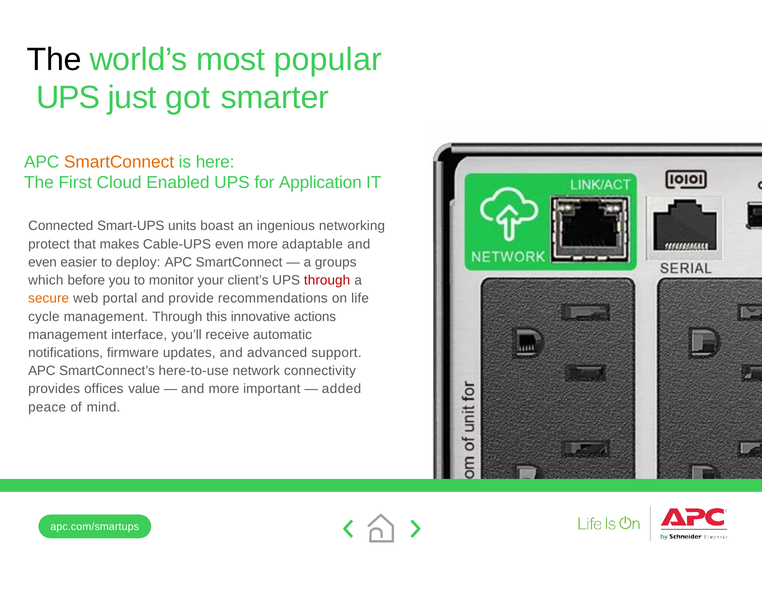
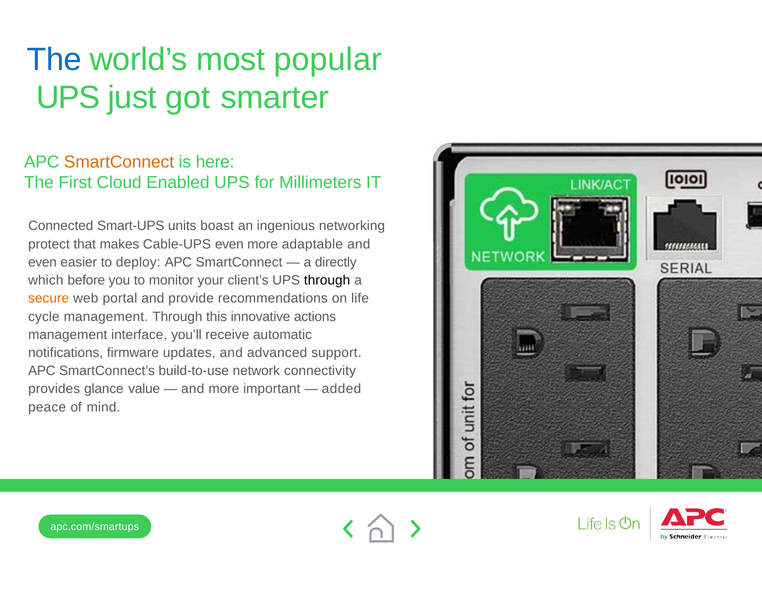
The colour: black -> blue (54, 60)
Application: Application -> Millimeters (320, 183)
groups: groups -> directly (336, 262)
through colour: red -> black (327, 280)
here-to-use: here-to-use -> build-to-use (194, 371)
offices: offices -> glance (104, 389)
